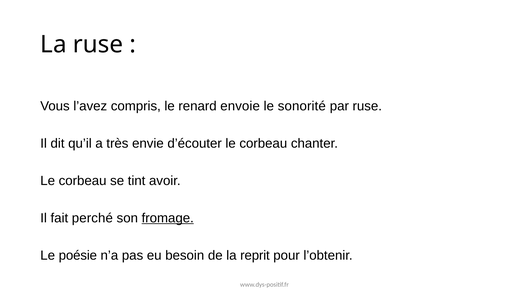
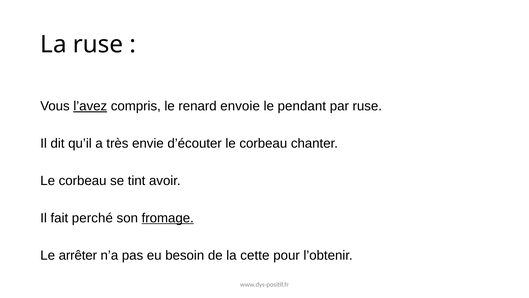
l’avez underline: none -> present (90, 106)
sonorité: sonorité -> pendant (302, 106)
poésie: poésie -> arrêter (78, 255)
reprit: reprit -> cette (255, 255)
